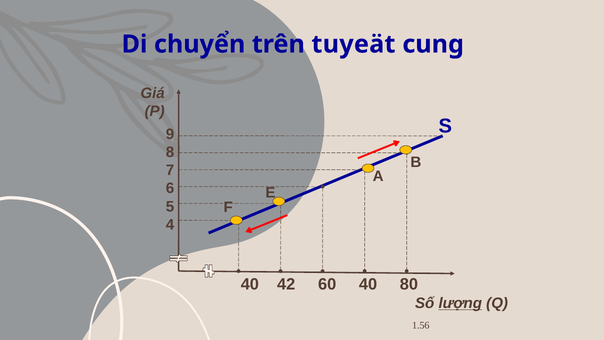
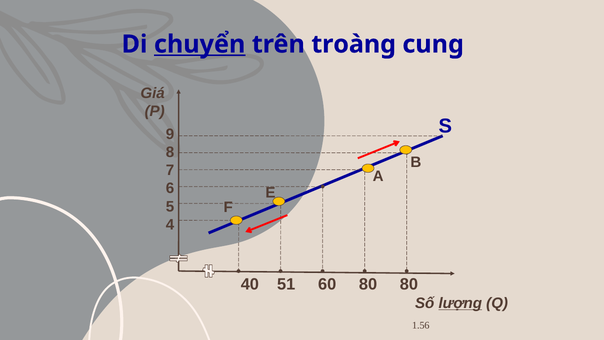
chuyển underline: none -> present (200, 44)
tuyeät: tuyeät -> troàng (354, 44)
42: 42 -> 51 (286, 284)
60 40: 40 -> 80 (368, 284)
